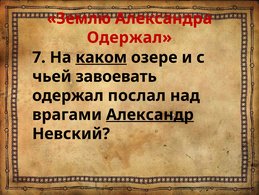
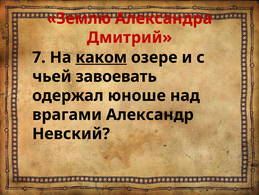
Одержал: Одержал -> Дмитрий (129, 37)
послал: послал -> юноше (137, 95)
Александр underline: present -> none (150, 114)
